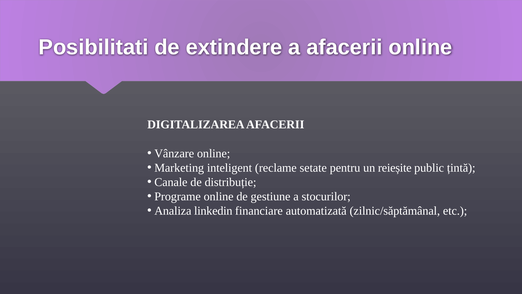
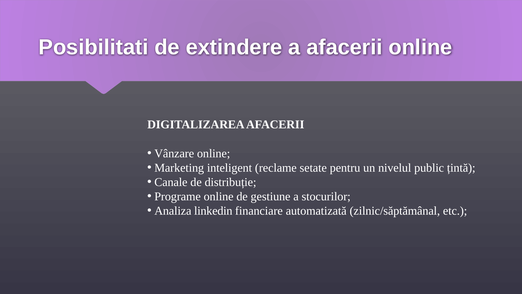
reieșite: reieșite -> nivelul (395, 168)
